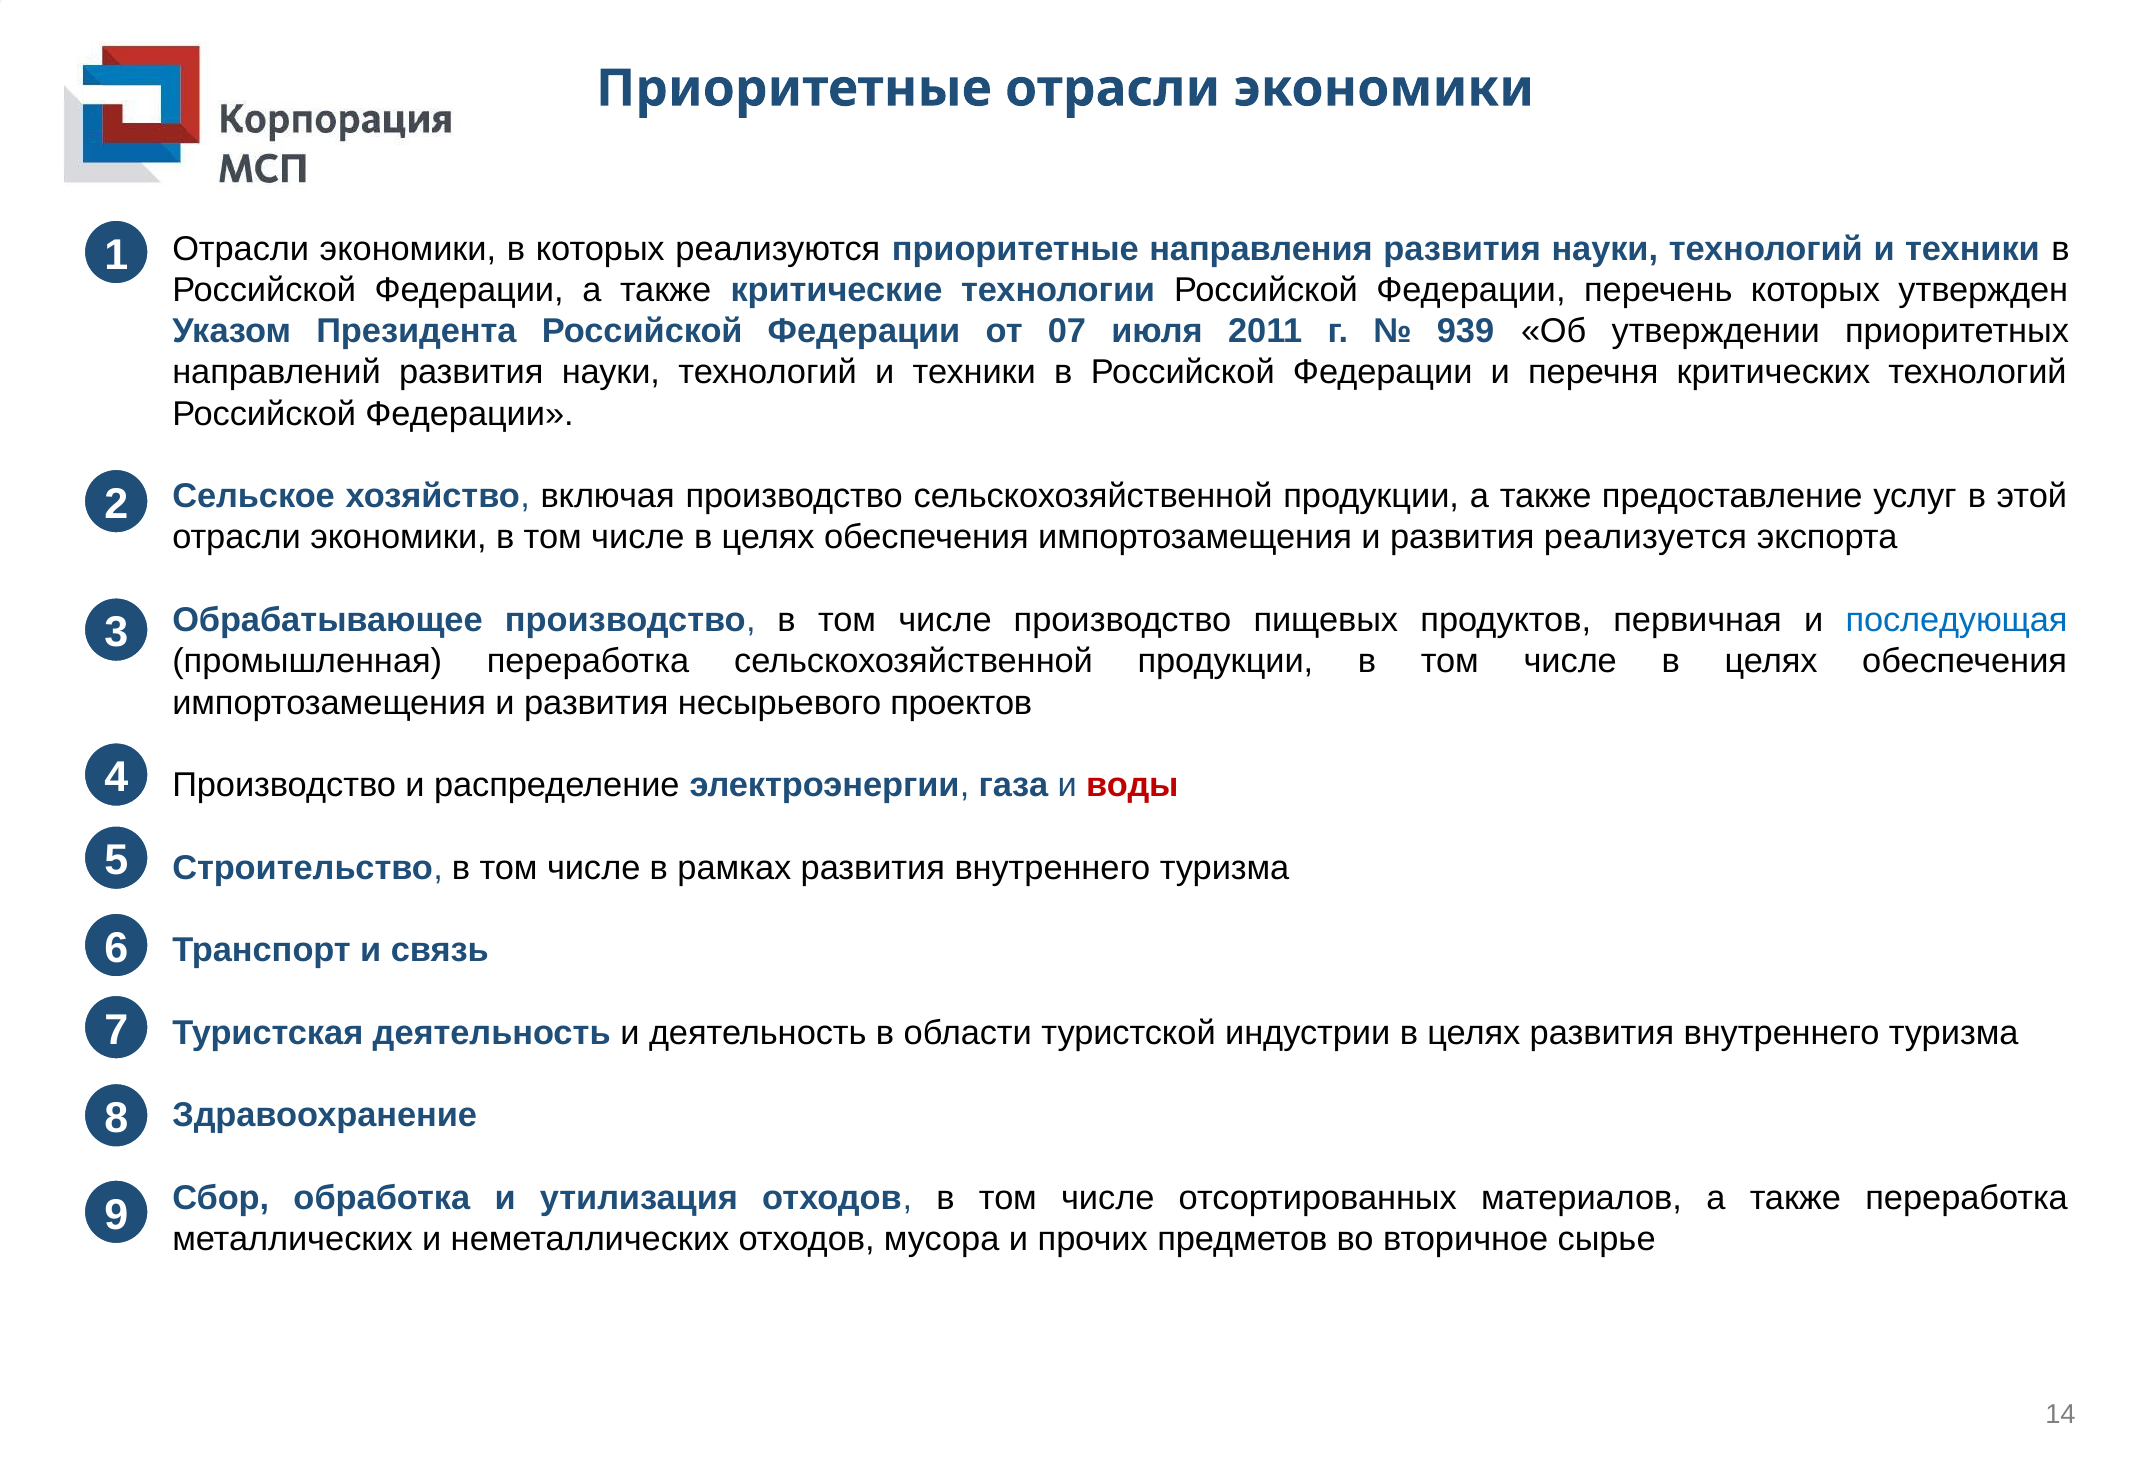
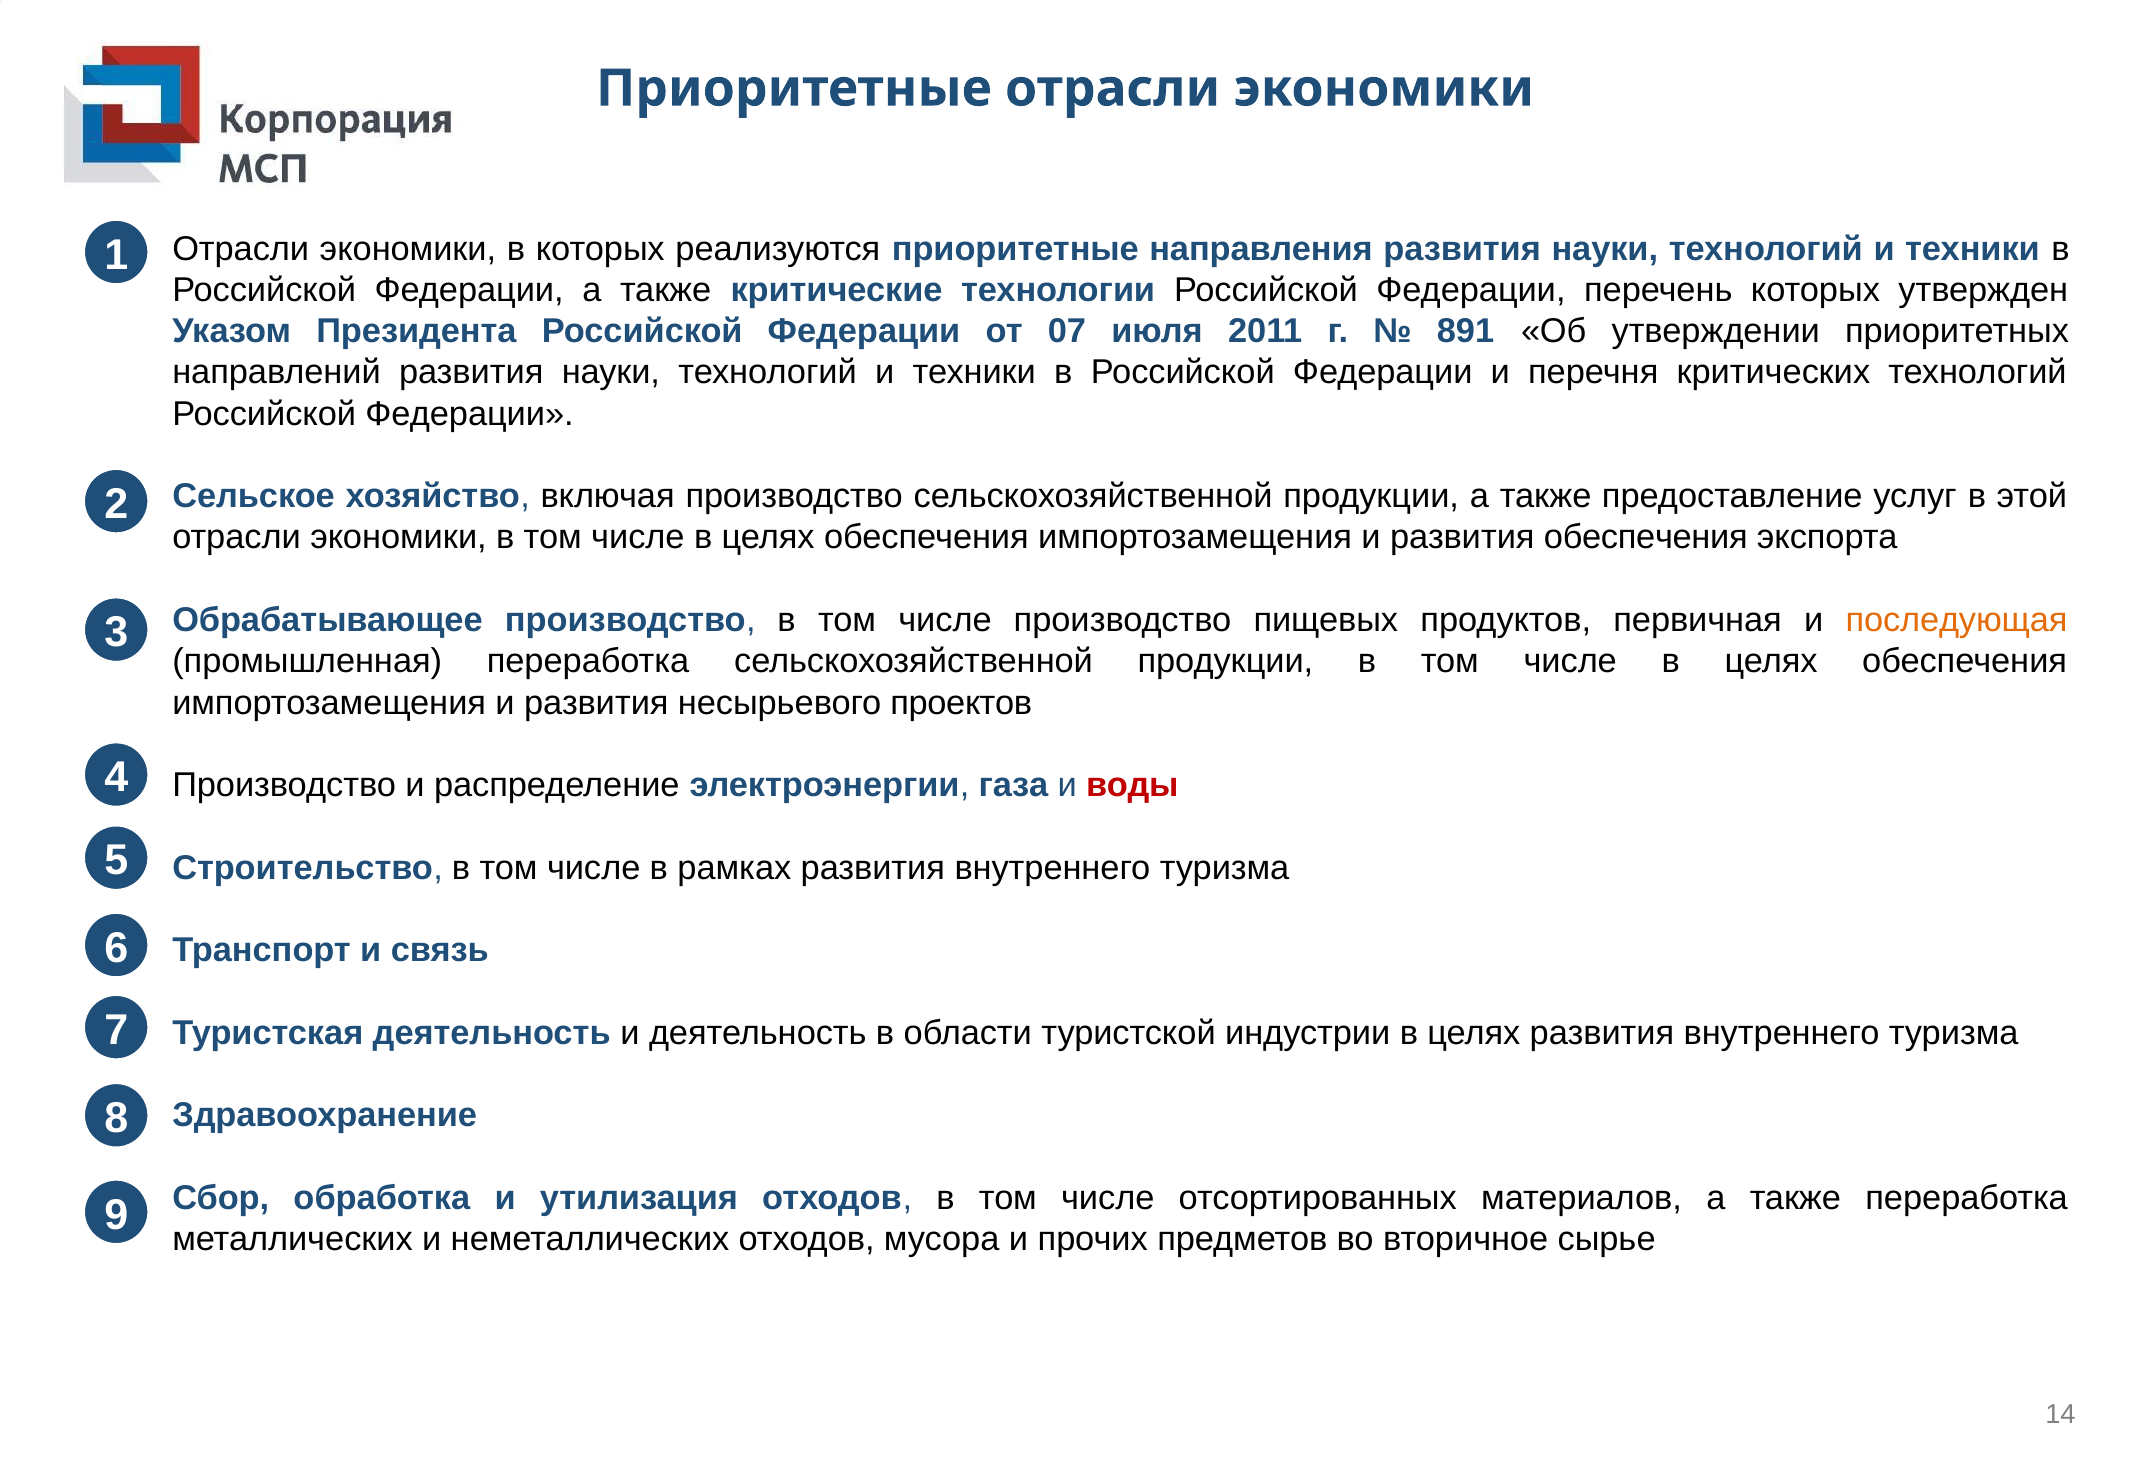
939: 939 -> 891 (1466, 331)
развития реализуется: реализуется -> обеспечения (1646, 538)
последующая colour: blue -> orange (1957, 620)
